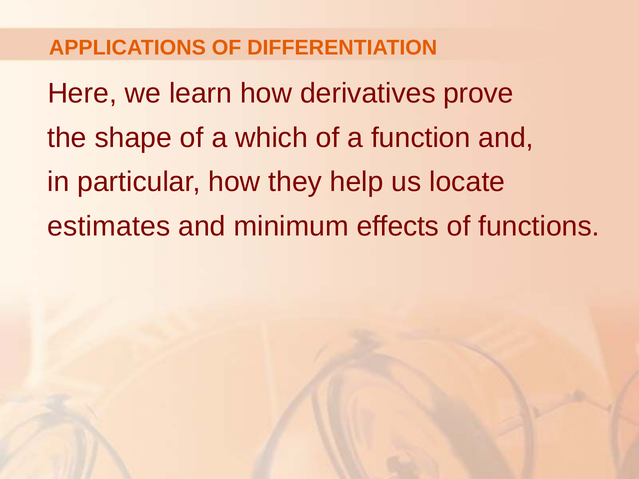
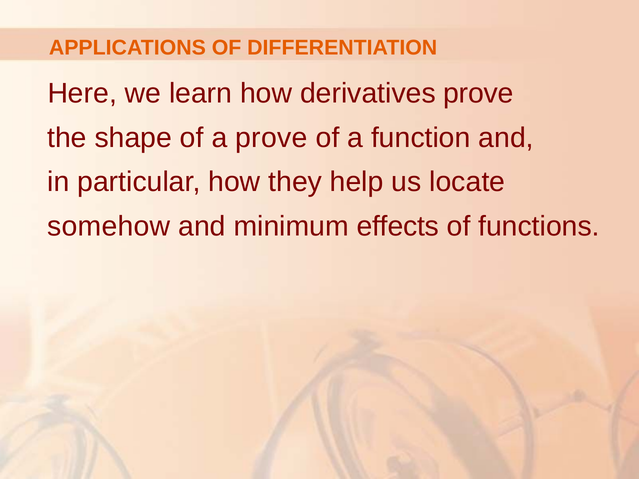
a which: which -> prove (271, 138)
estimates: estimates -> somehow (109, 226)
